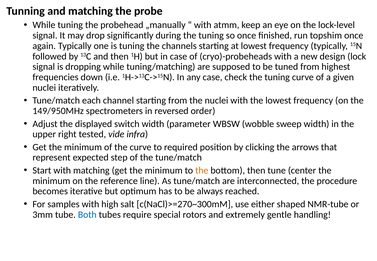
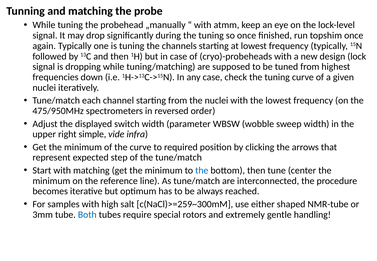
149/950MHz: 149/950MHz -> 475/950MHz (58, 111)
tested: tested -> simple (92, 134)
the colour: orange -> blue (202, 170)
c(NaCl)>=270~300mM: c(NaCl)>=270~300mM -> c(NaCl)>=259~300mM (185, 204)
